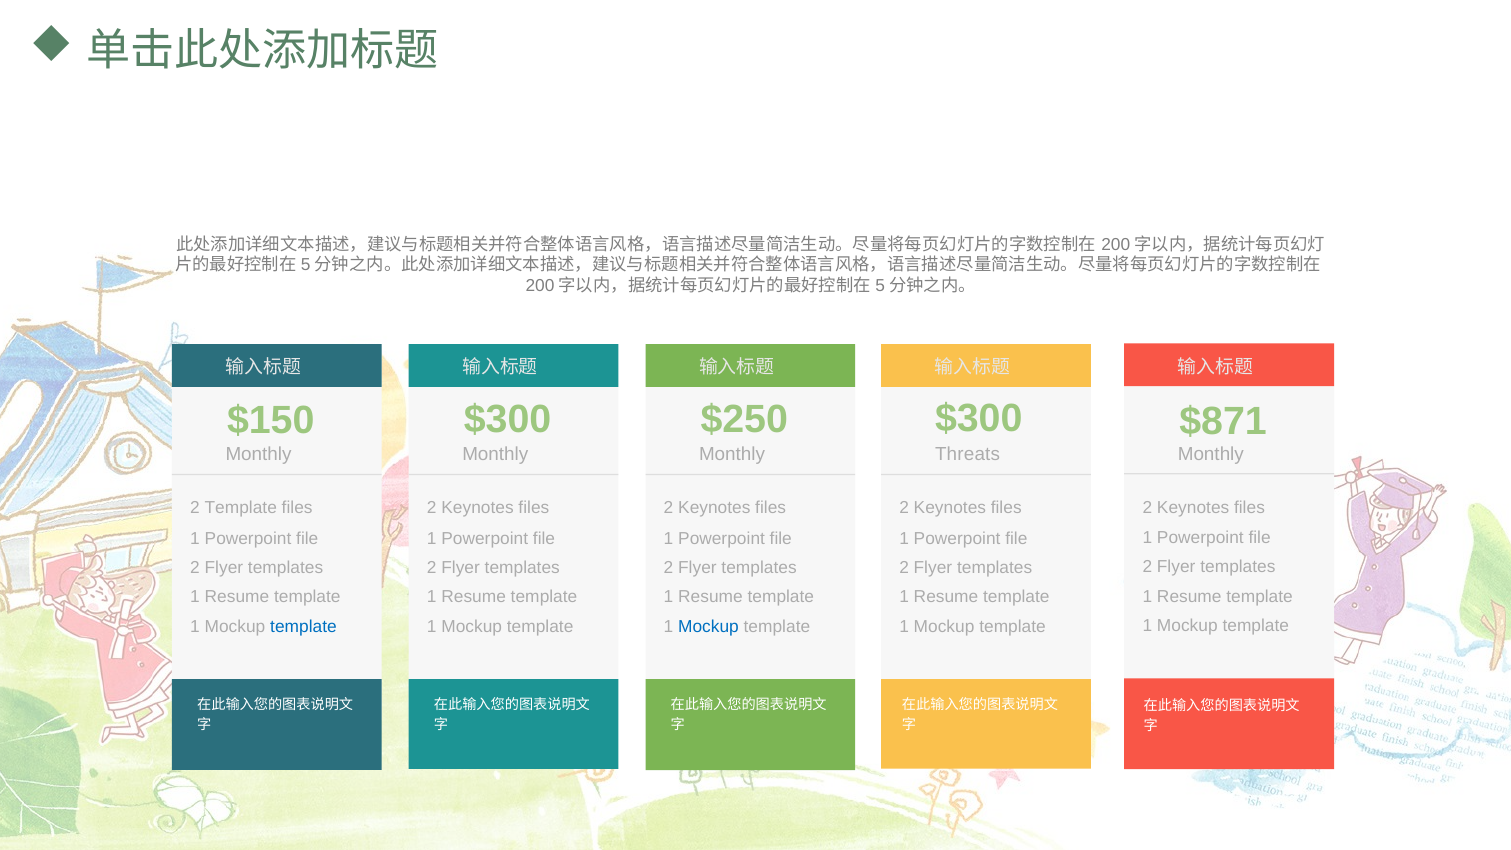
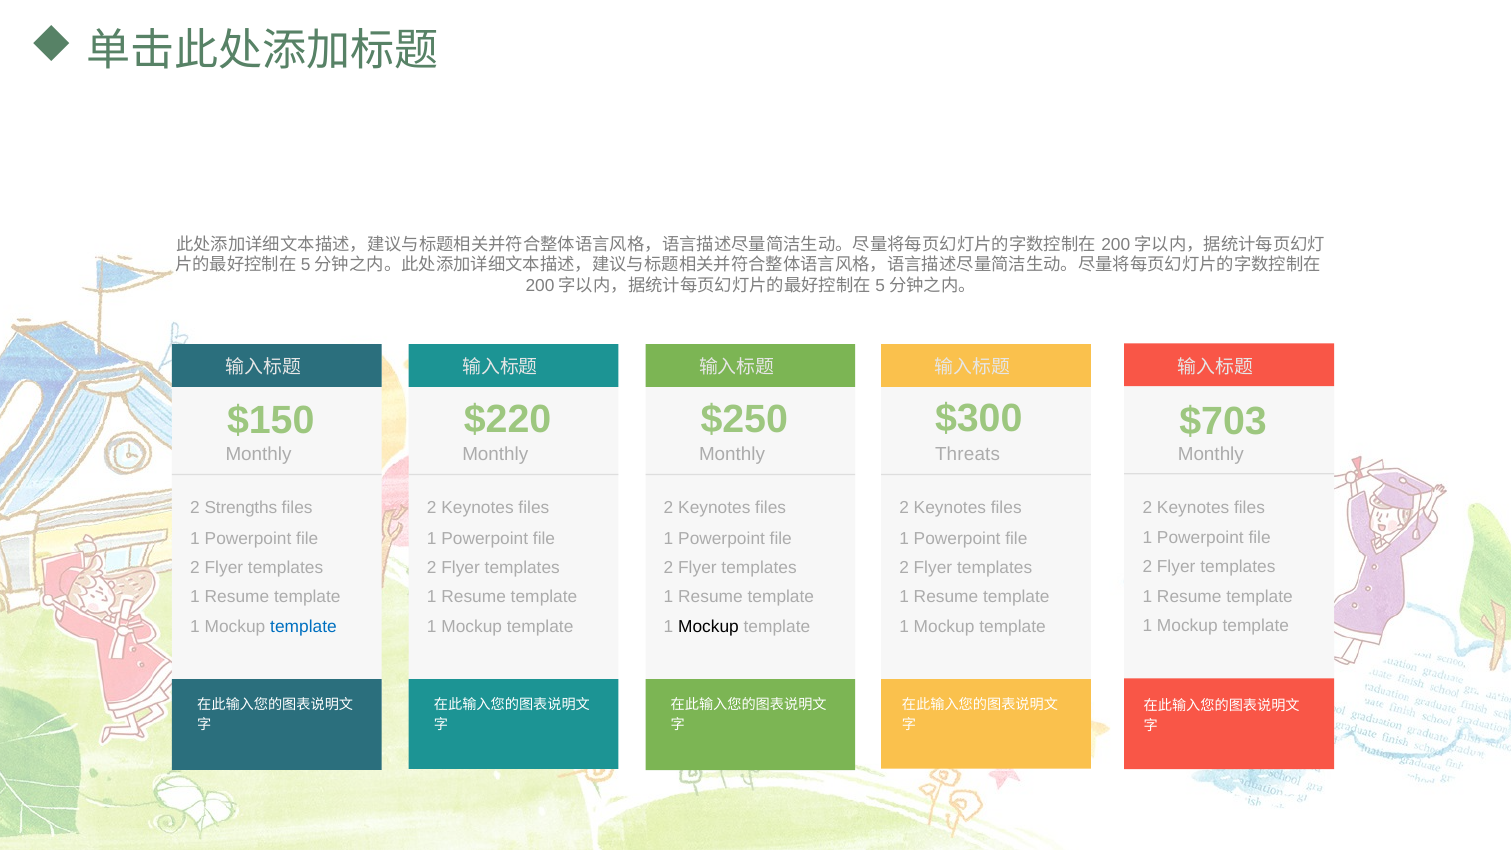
$300: $300 -> $220 (508, 420)
$871: $871 -> $703 (1223, 421)
2 Template: Template -> Strengths (241, 508)
Mockup colour: blue -> black (708, 627)
